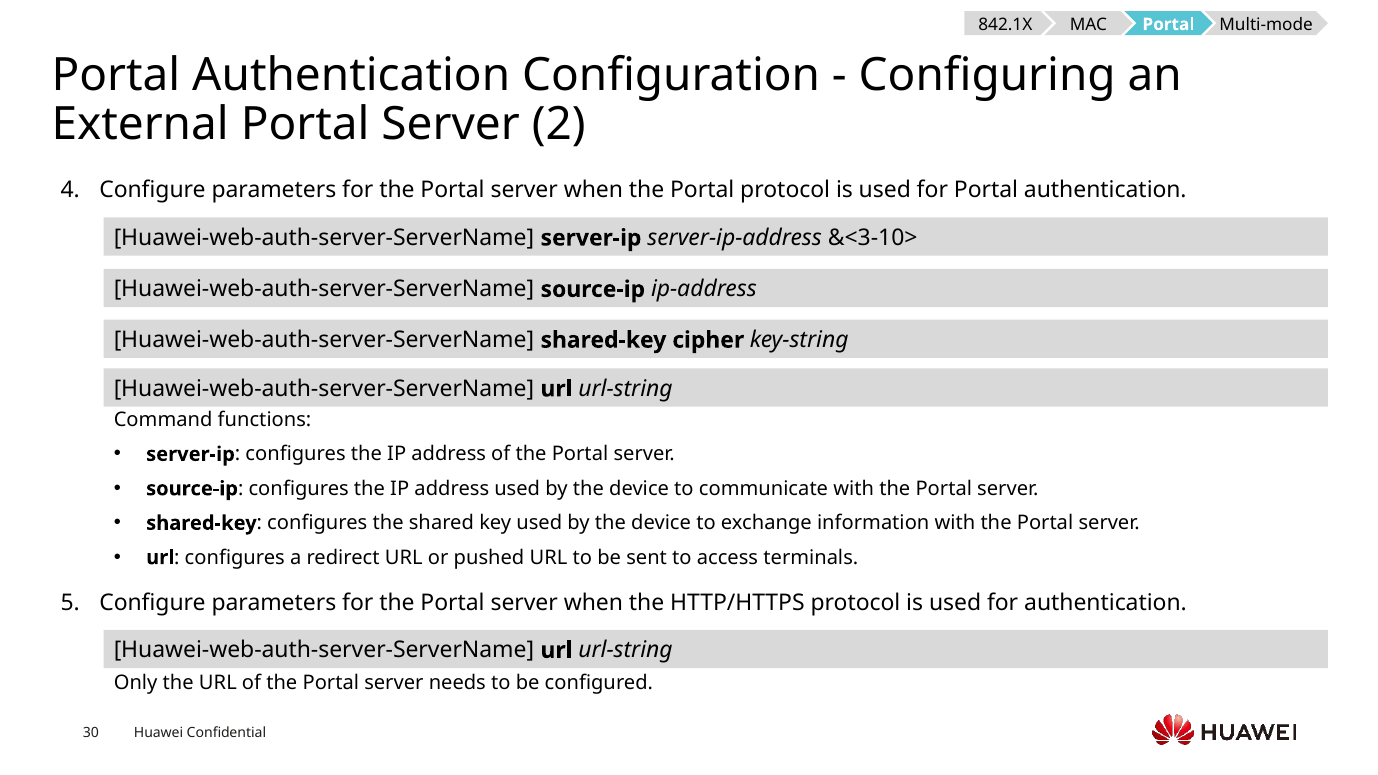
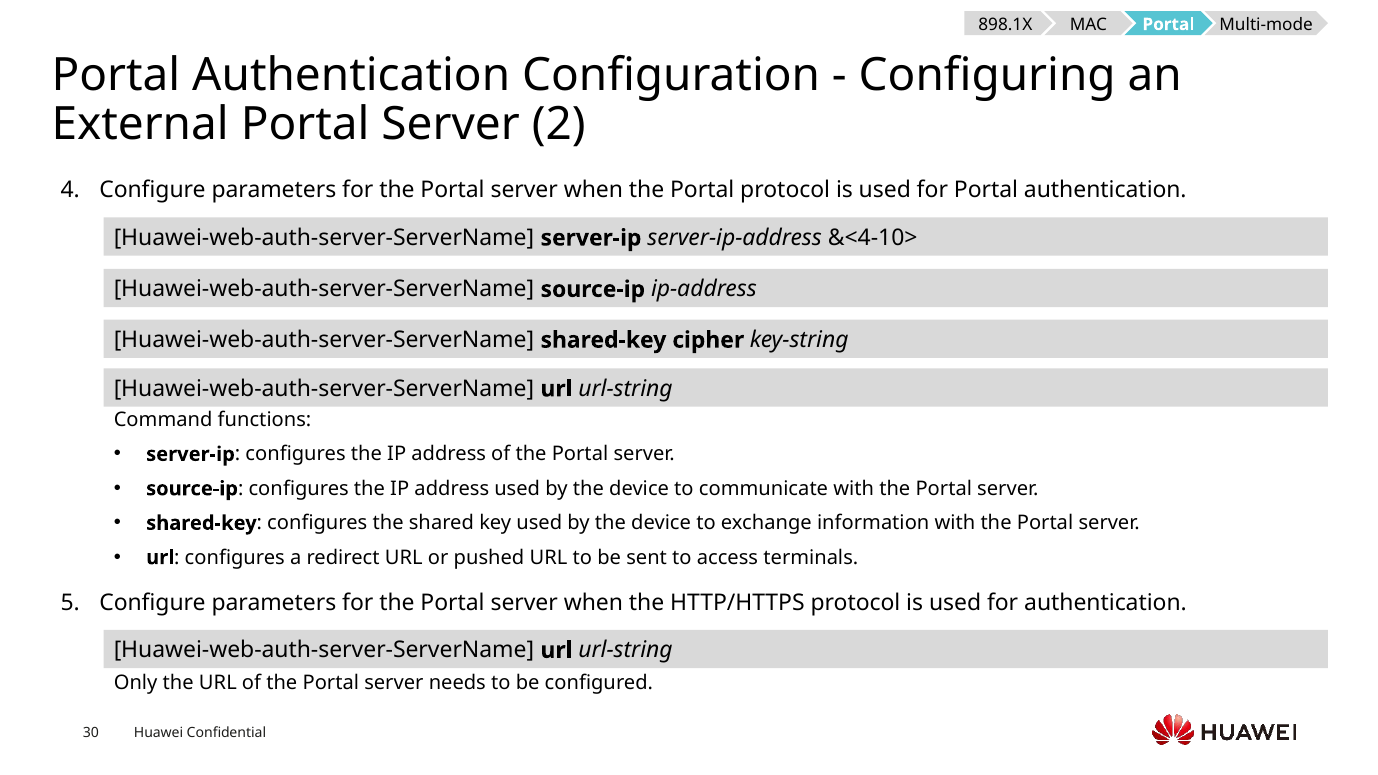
842.1X: 842.1X -> 898.1X (1005, 24)
&<3-10>: &<3-10> -> &<4-10> (873, 238)
